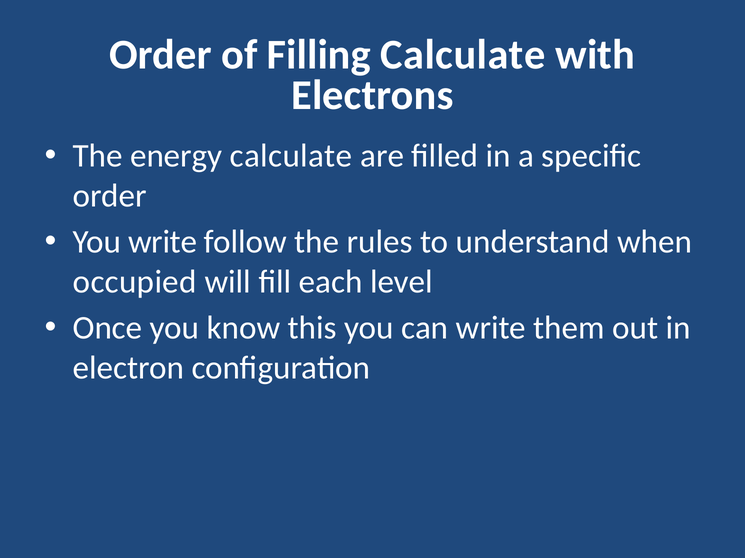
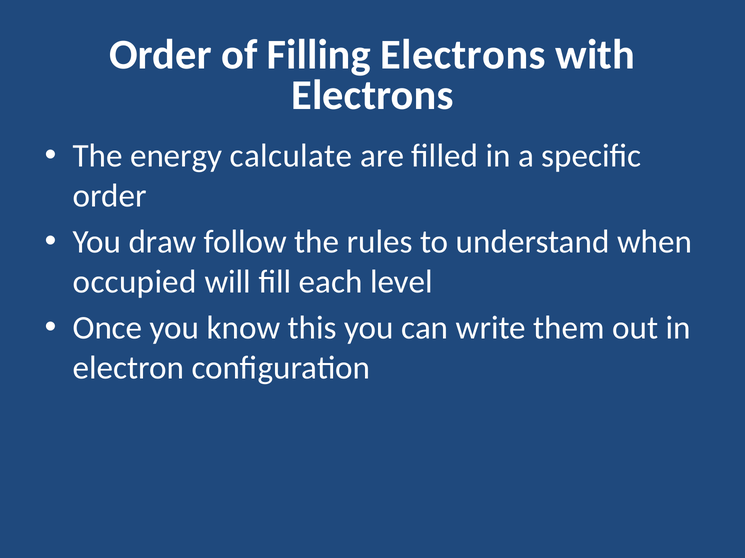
Filling Calculate: Calculate -> Electrons (463, 55)
You write: write -> draw (162, 242)
